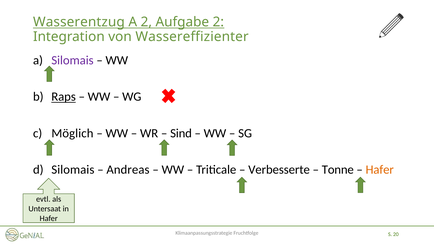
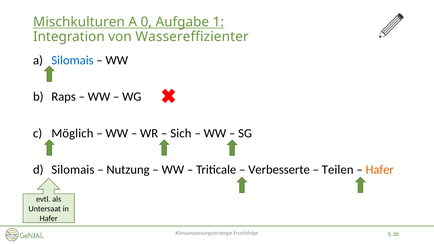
Wasserentzug: Wasserentzug -> Mischkulturen (79, 22)
A 2: 2 -> 0 (146, 22)
Aufgabe 2: 2 -> 1 (218, 22)
Silomais colour: purple -> blue (72, 60)
Raps underline: present -> none (64, 97)
Sind: Sind -> Sich (181, 133)
Andreas: Andreas -> Nutzung (128, 170)
Tonne: Tonne -> Teilen (338, 170)
